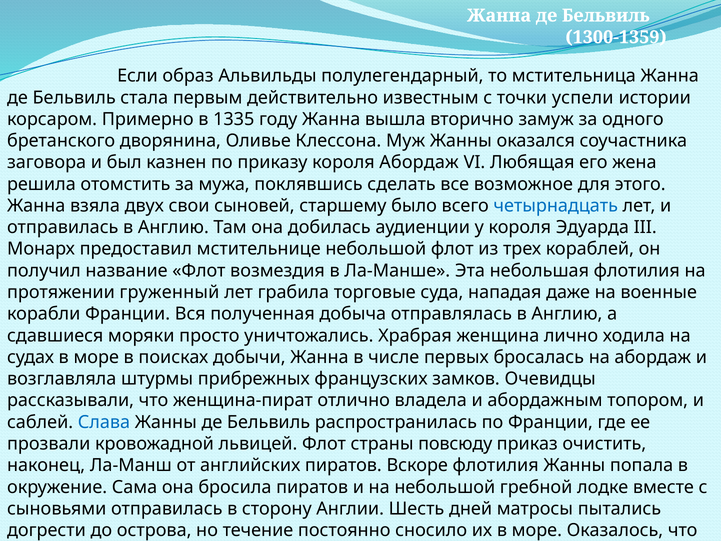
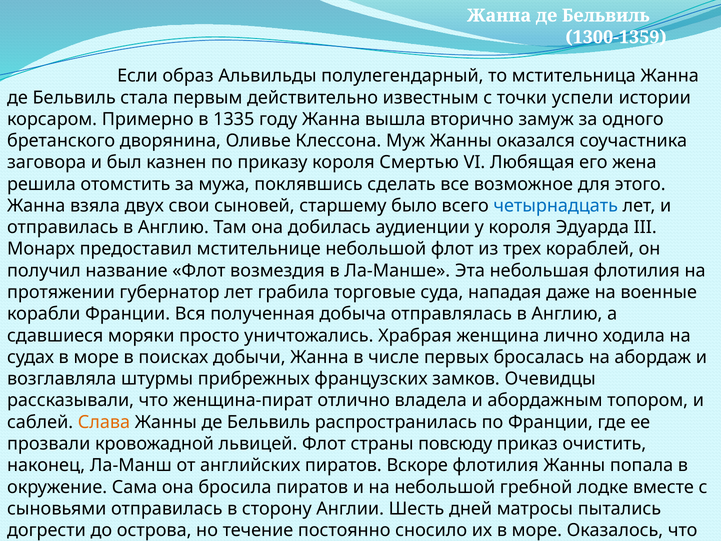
короля Абордаж: Абордаж -> Смертью (419, 162)
груженный: груженный -> губернатор (170, 292)
Слава colour: blue -> orange (104, 422)
